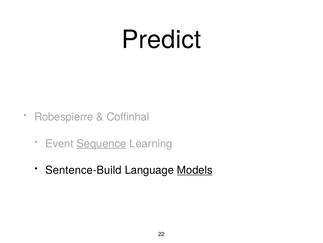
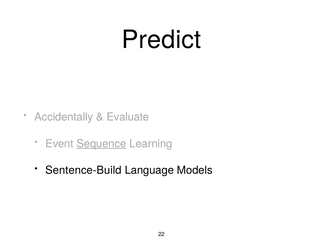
Robespierre: Robespierre -> Accidentally (64, 117)
Coffinhal: Coffinhal -> Evaluate (128, 117)
Models underline: present -> none (195, 170)
